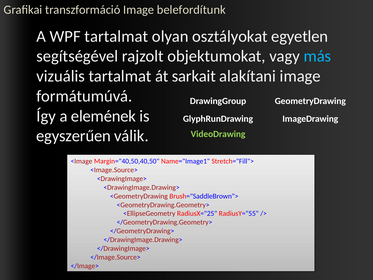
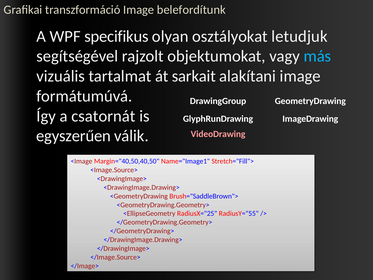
WPF tartalmat: tartalmat -> specifikus (116, 36)
egyetlen: egyetlen -> letudjuk (299, 36)
elemének: elemének -> csatornát (103, 116)
VideoDrawing colour: light green -> pink (218, 134)
